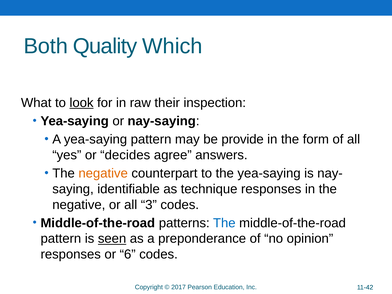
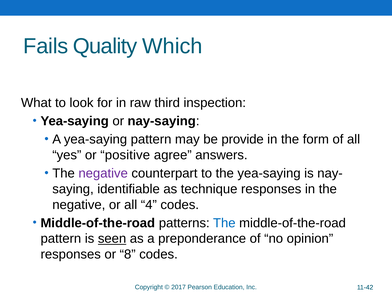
Both: Both -> Fails (46, 46)
look underline: present -> none (82, 103)
their: their -> third (167, 103)
decides: decides -> positive (125, 155)
negative colour: orange -> purple (103, 173)
3: 3 -> 4 (149, 205)
6: 6 -> 8 (128, 254)
